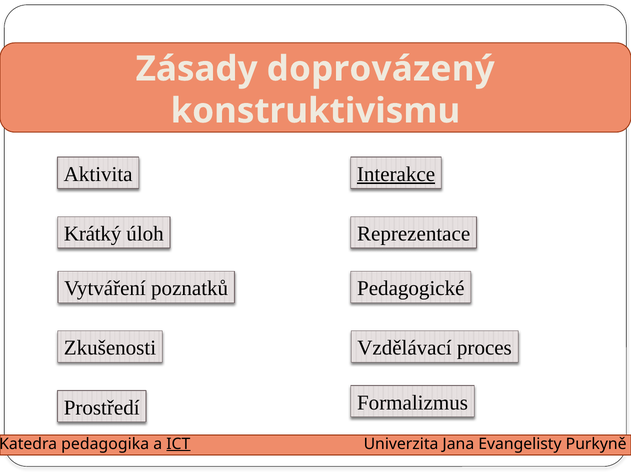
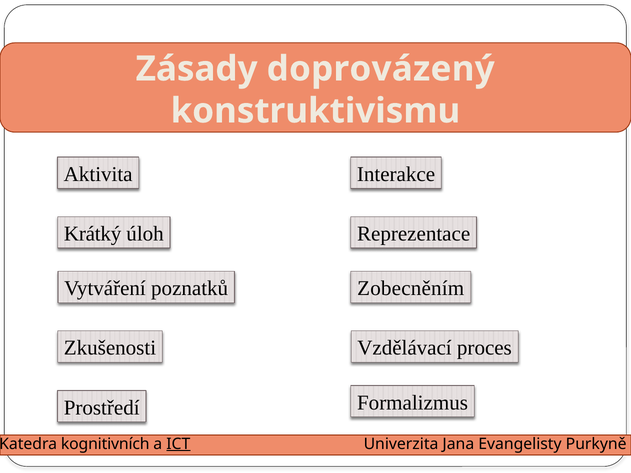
Interakce underline: present -> none (396, 174)
Pedagogické: Pedagogické -> Zobecněním (411, 289)
pedagogika: pedagogika -> kognitivních (105, 444)
